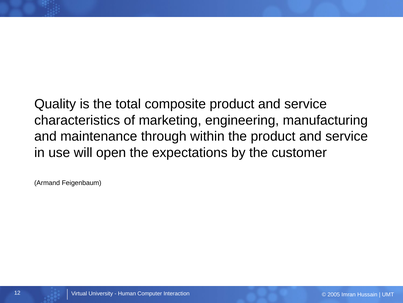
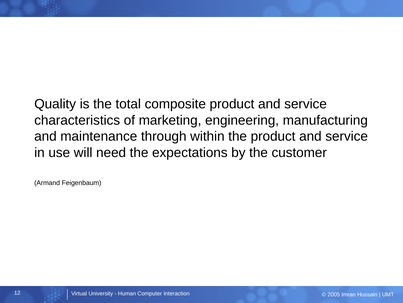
open: open -> need (111, 152)
